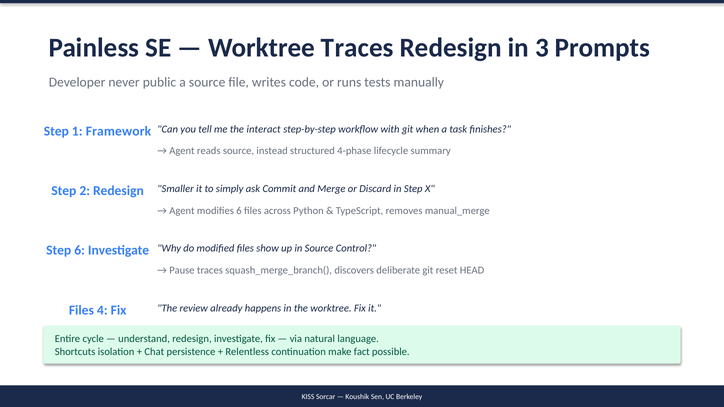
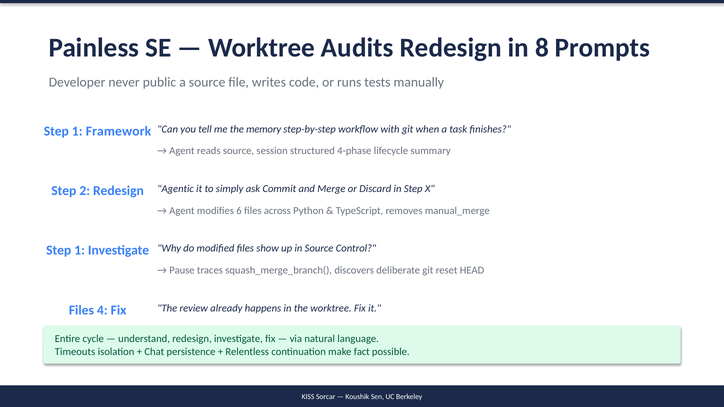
Worktree Traces: Traces -> Audits (357, 48)
3: 3 -> 8 (542, 48)
interact: interact -> memory (264, 129)
instead: instead -> session (272, 151)
Smaller: Smaller -> Agentic (176, 189)
6: 6 -> 1 (80, 251)
Shortcuts: Shortcuts -> Timeouts (75, 352)
